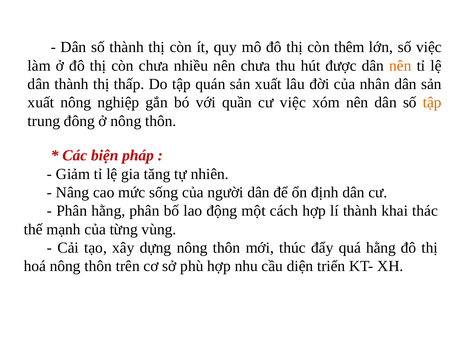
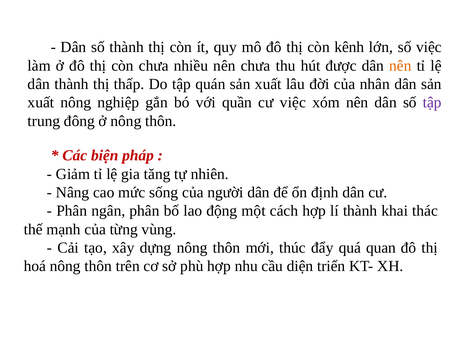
thêm: thêm -> kênh (349, 47)
tập colour: orange -> purple (432, 103)
Phân hằng: hằng -> ngân (108, 211)
quá hằng: hằng -> quan (381, 248)
